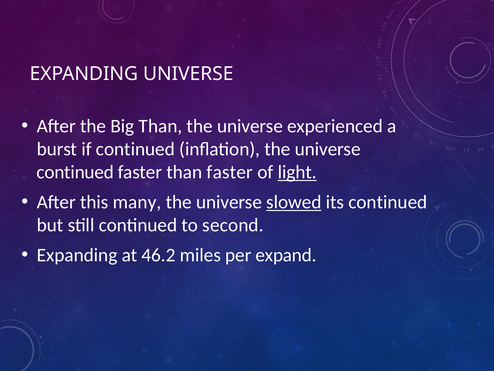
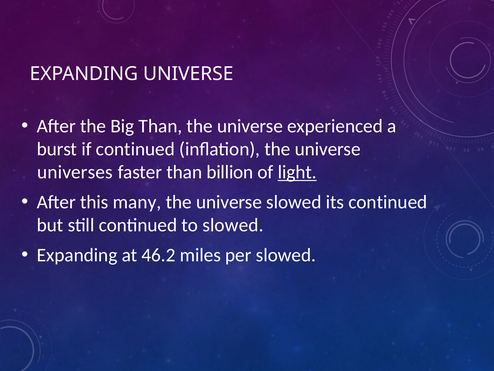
continued: continued -> universes (75, 172)
than faster: faster -> billion (230, 172)
slowed underline: present -> none (294, 202)
to second: second -> slowed (233, 225)
per expand: expand -> slowed (286, 255)
